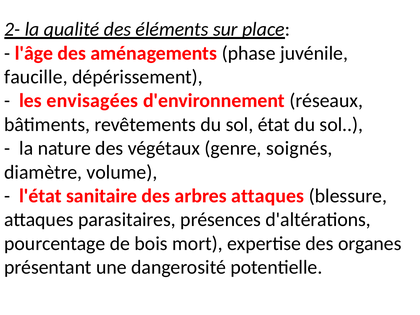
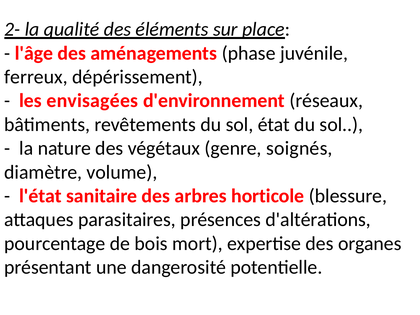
faucille: faucille -> ferreux (36, 77)
arbres attaques: attaques -> horticole (268, 196)
